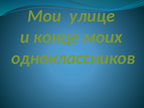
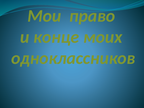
улице: улице -> право (92, 16)
